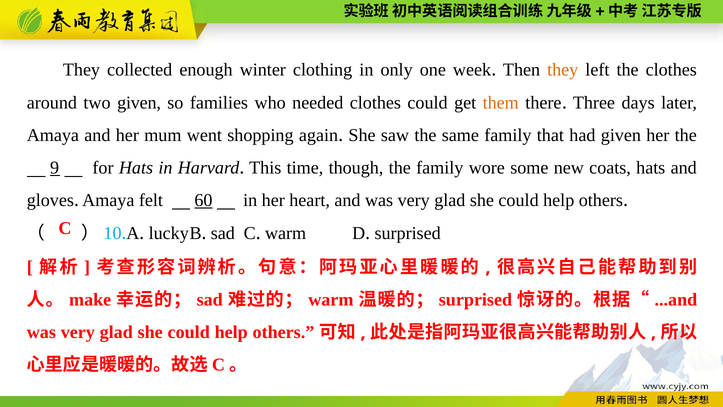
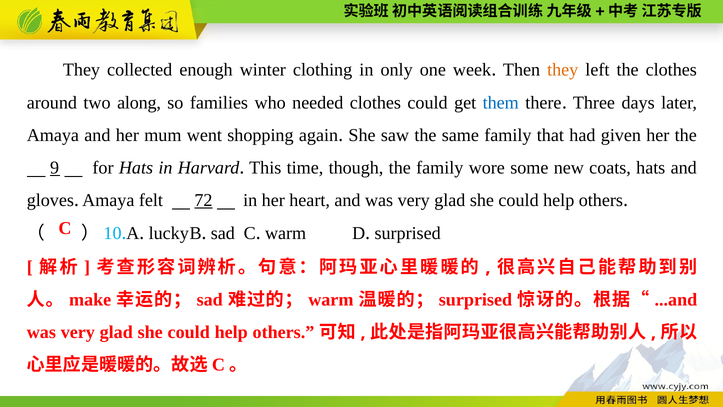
two given: given -> along (139, 102)
them colour: orange -> blue (501, 102)
60: 60 -> 72 (203, 200)
